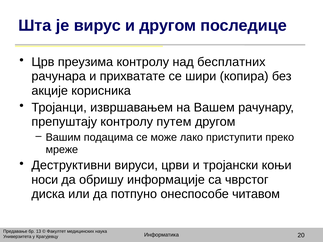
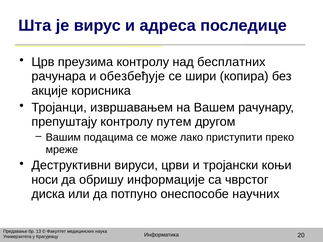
и другом: другом -> адреса (168, 26)
прихватате: прихватате -> обезбеђује (132, 76)
читавом: читавом -> научних (256, 194)
